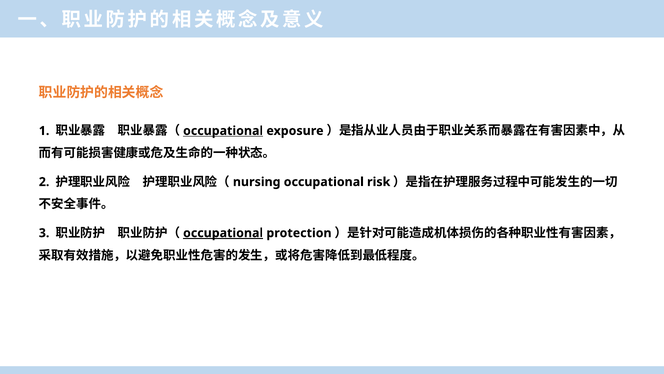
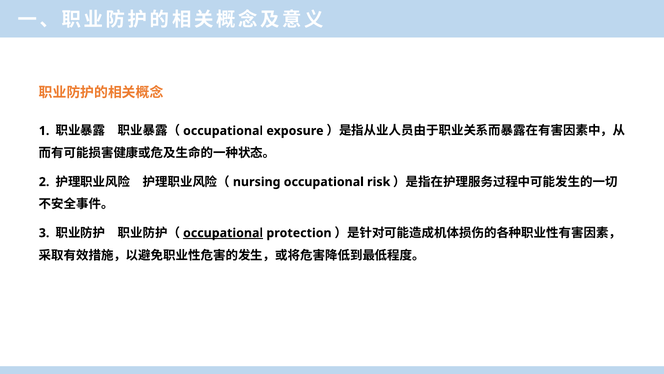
occupational underline: present -> none (223, 131)
